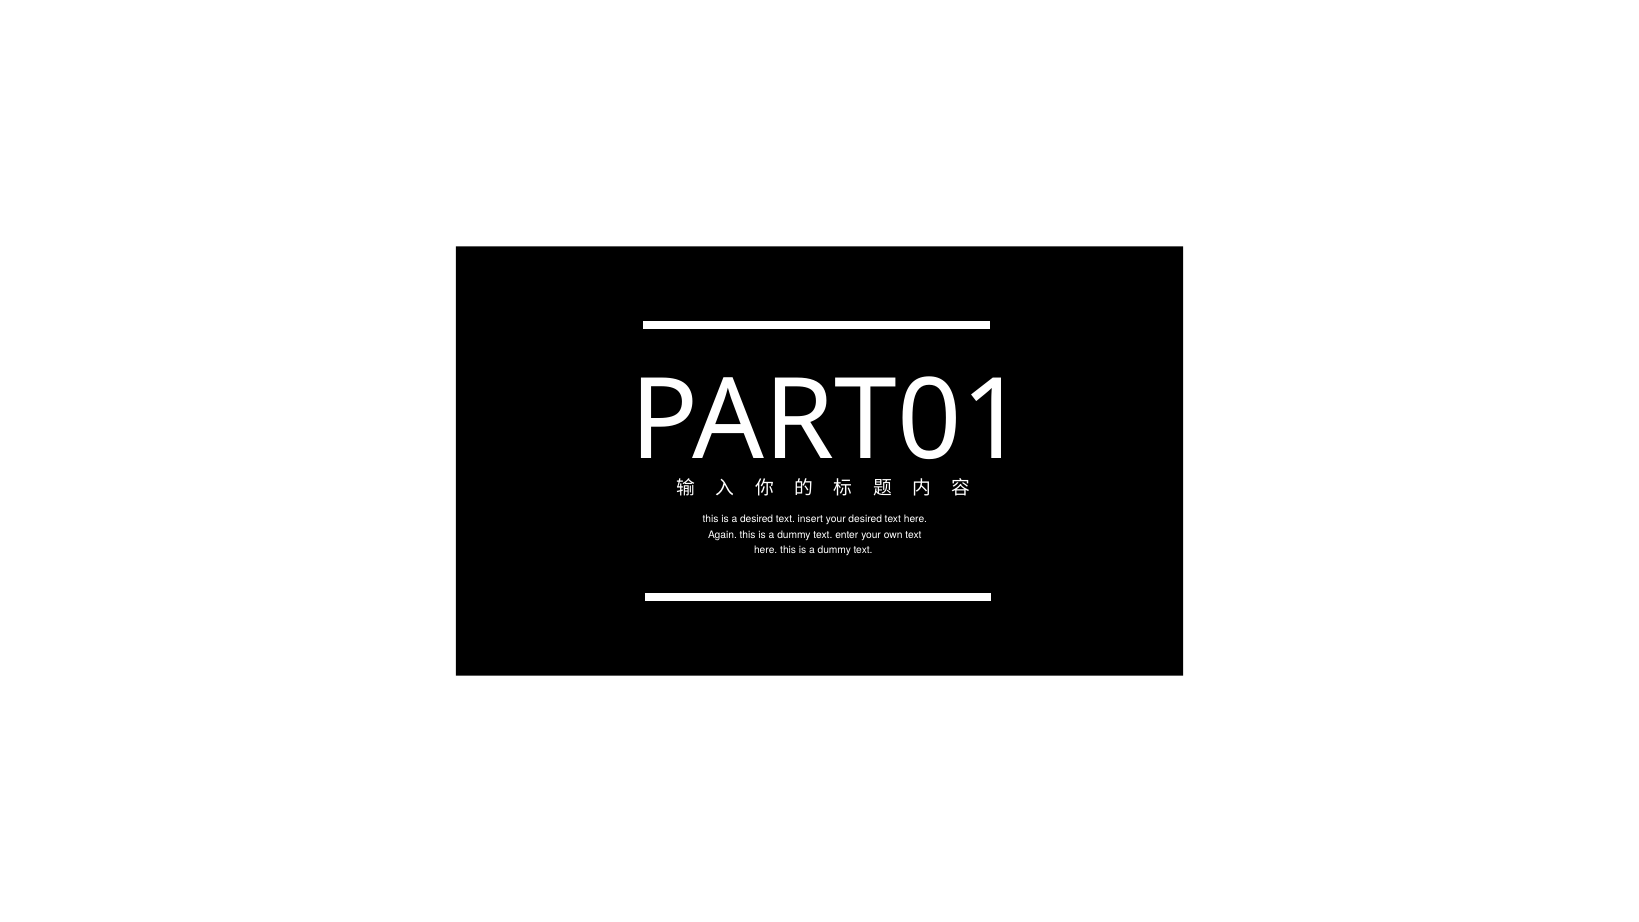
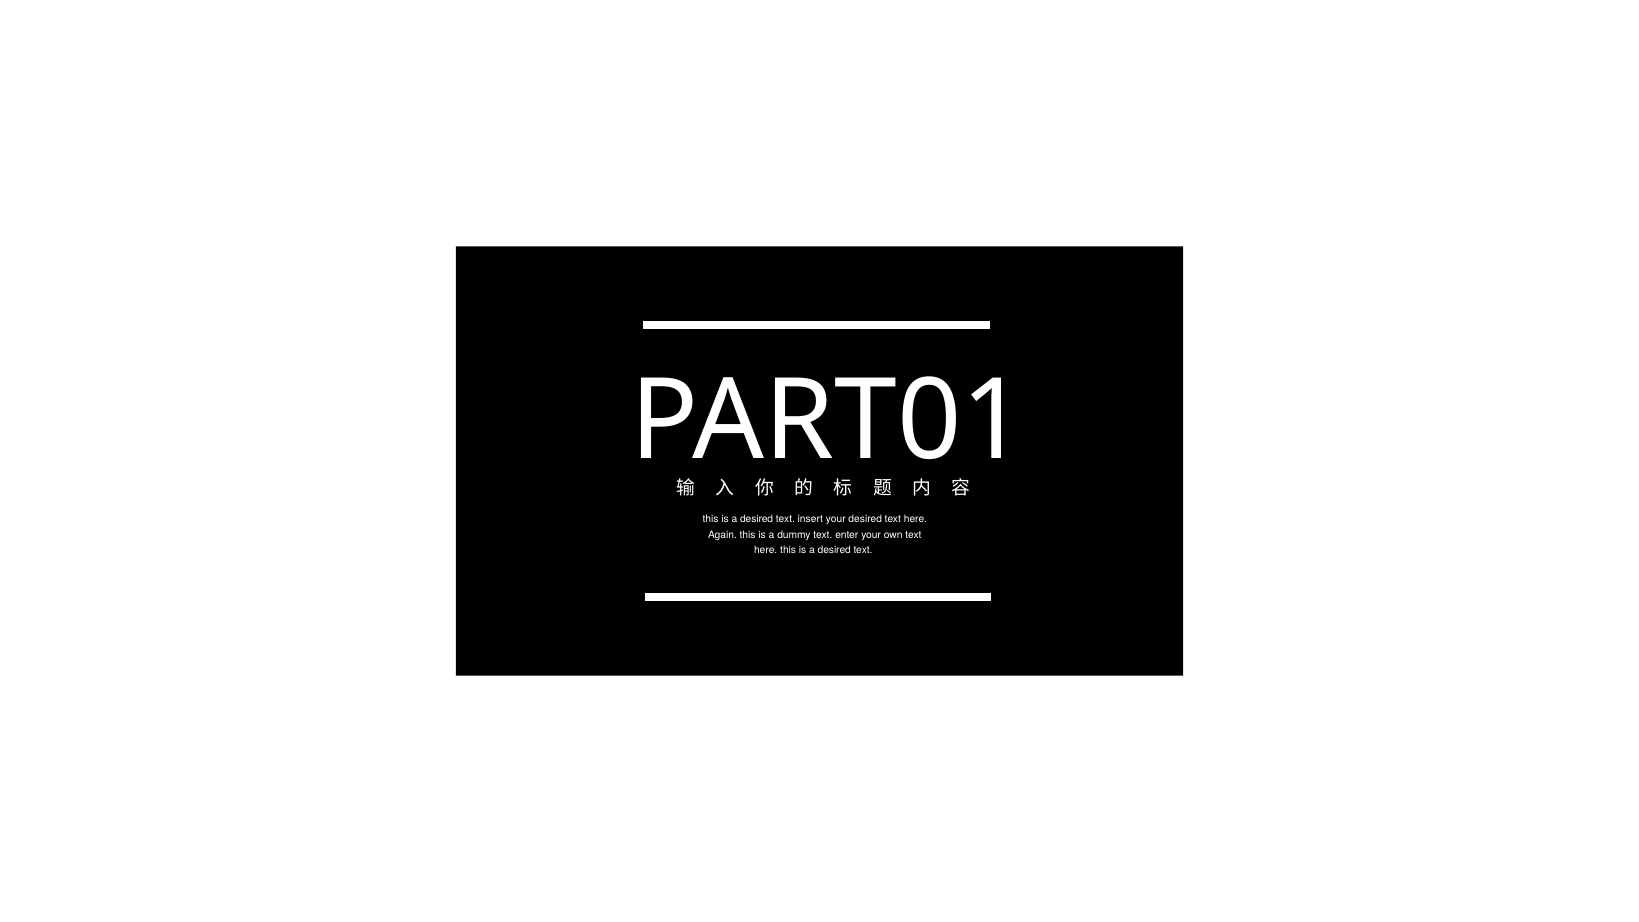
dummy: dummy -> desired (834, 550)
